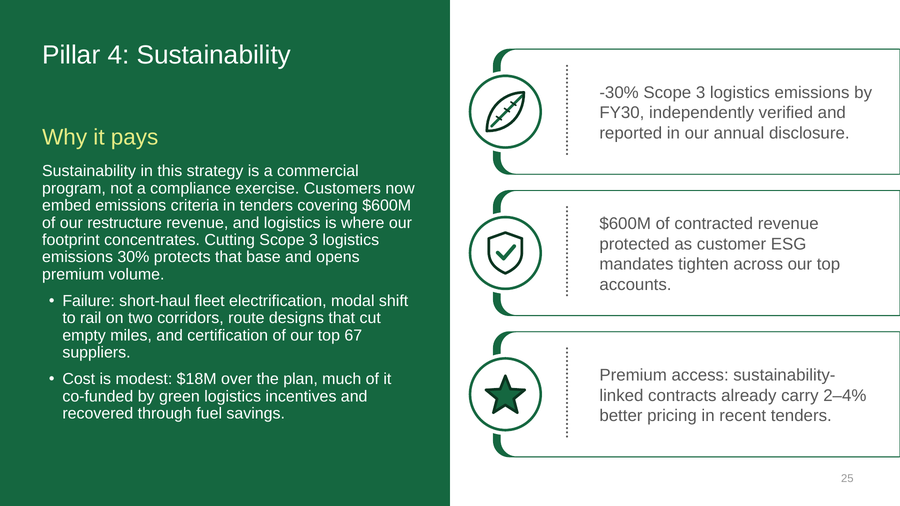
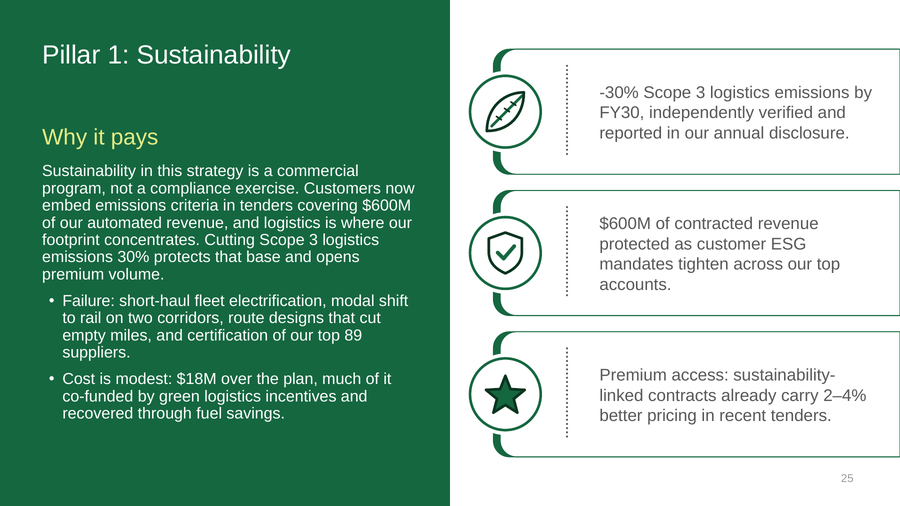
4: 4 -> 1 (118, 55)
restructure: restructure -> automated (125, 223)
67: 67 -> 89 (353, 336)
